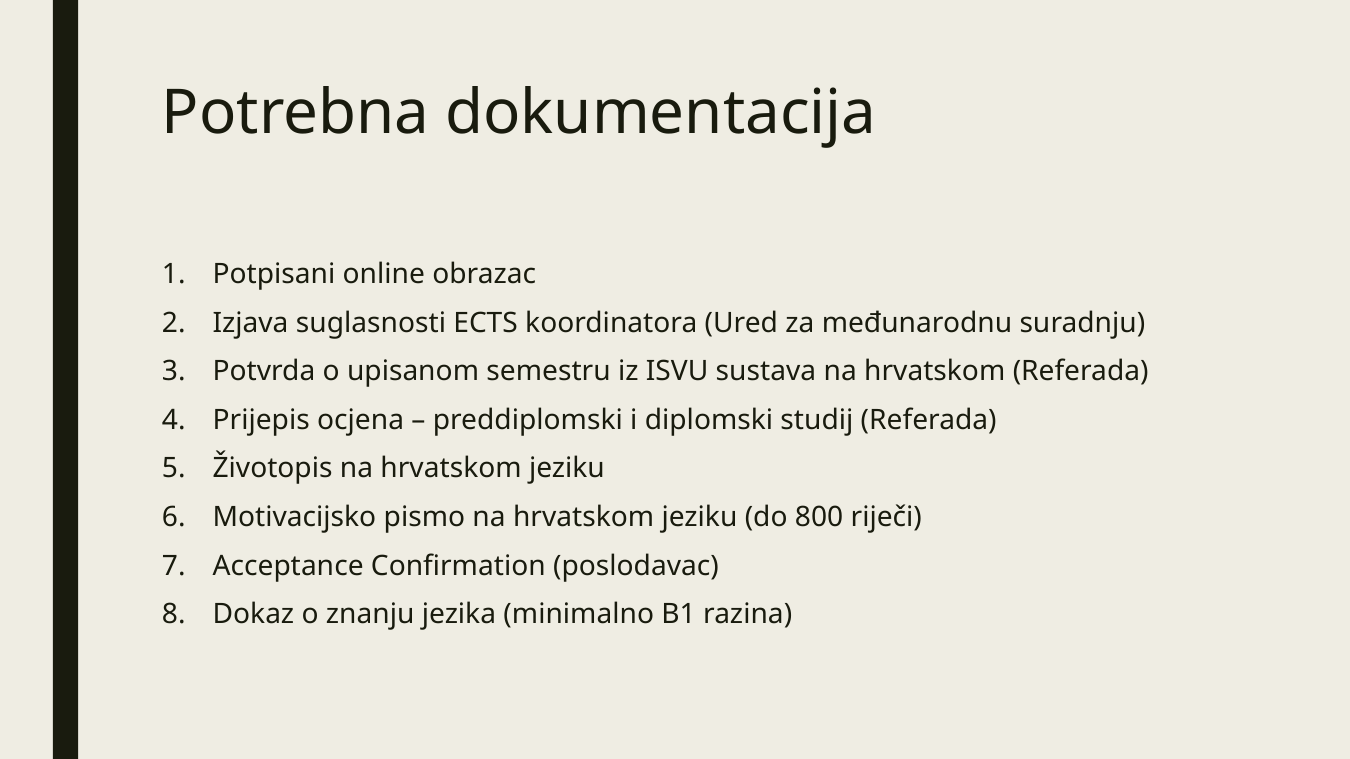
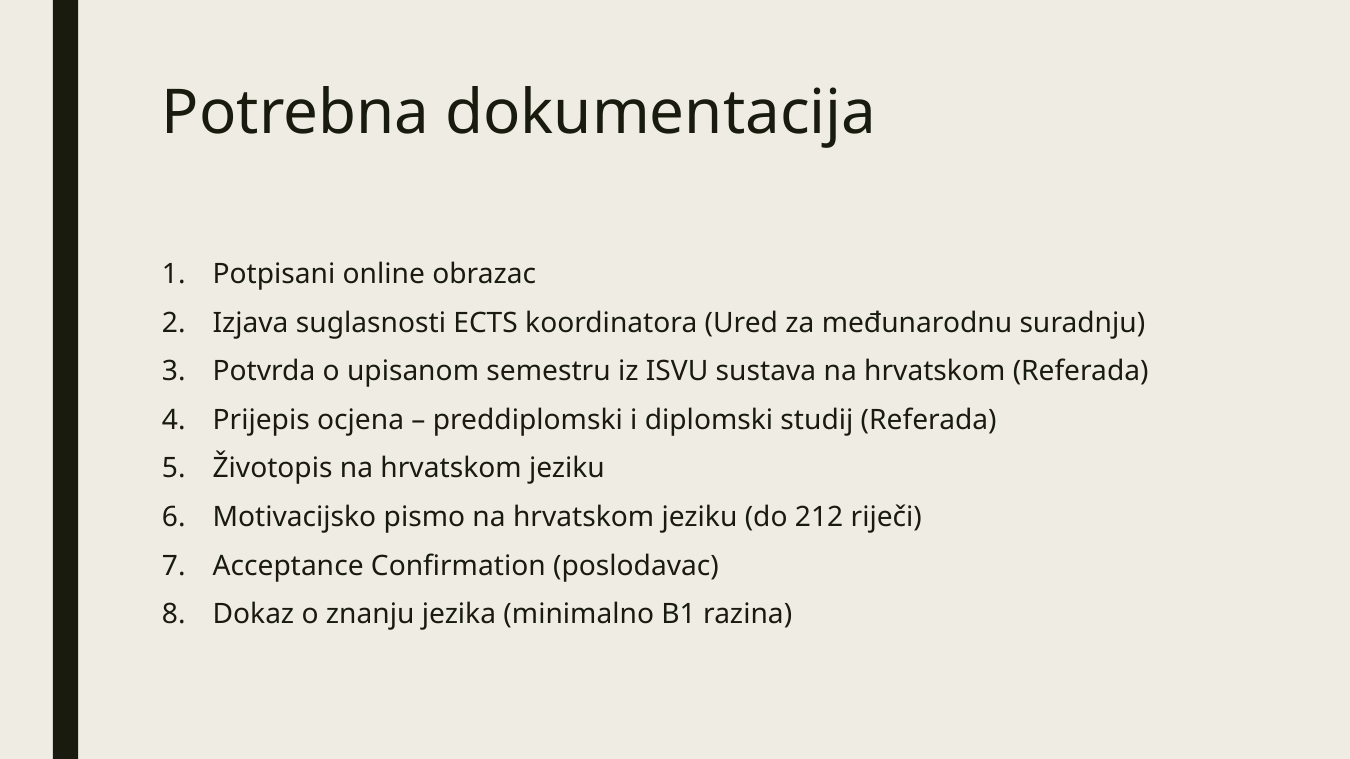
800: 800 -> 212 (819, 517)
